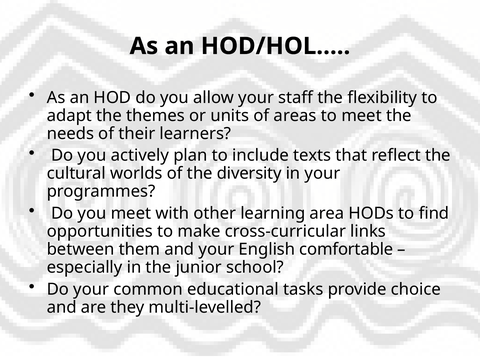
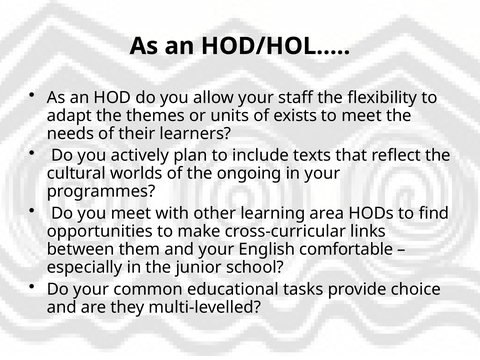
areas: areas -> exists (295, 116)
diversity: diversity -> ongoing (249, 173)
